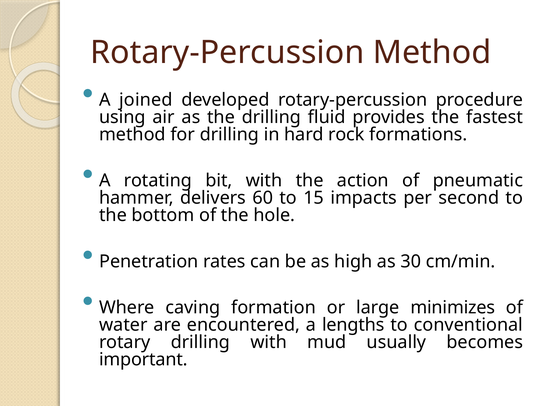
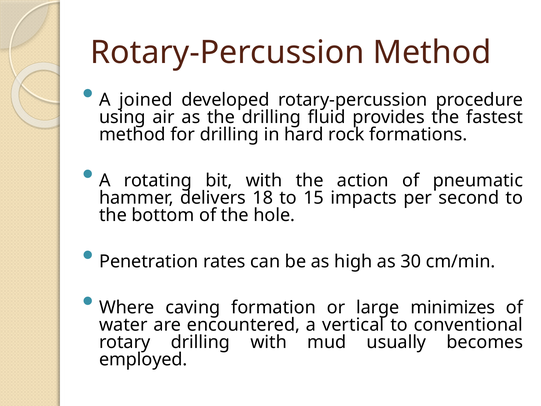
60: 60 -> 18 (263, 198)
lengths: lengths -> vertical (353, 325)
important: important -> employed (143, 359)
